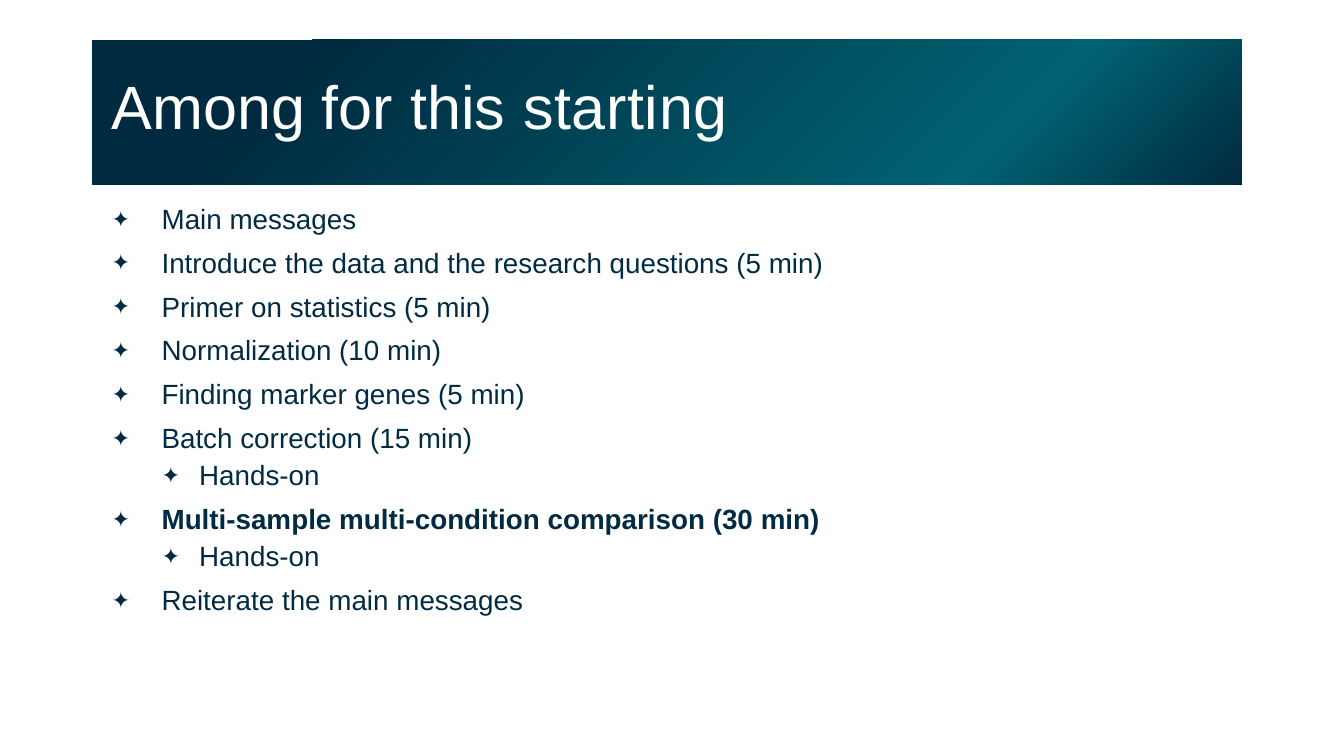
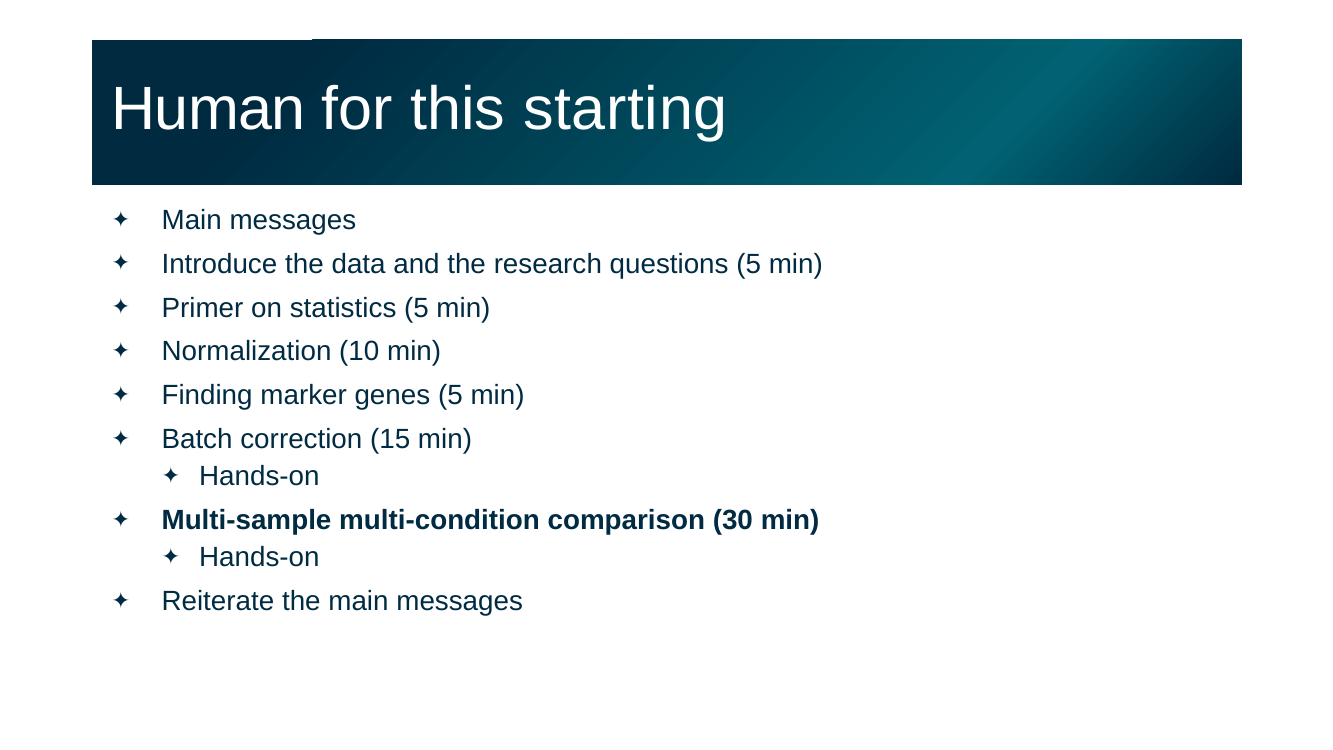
Among: Among -> Human (209, 109)
